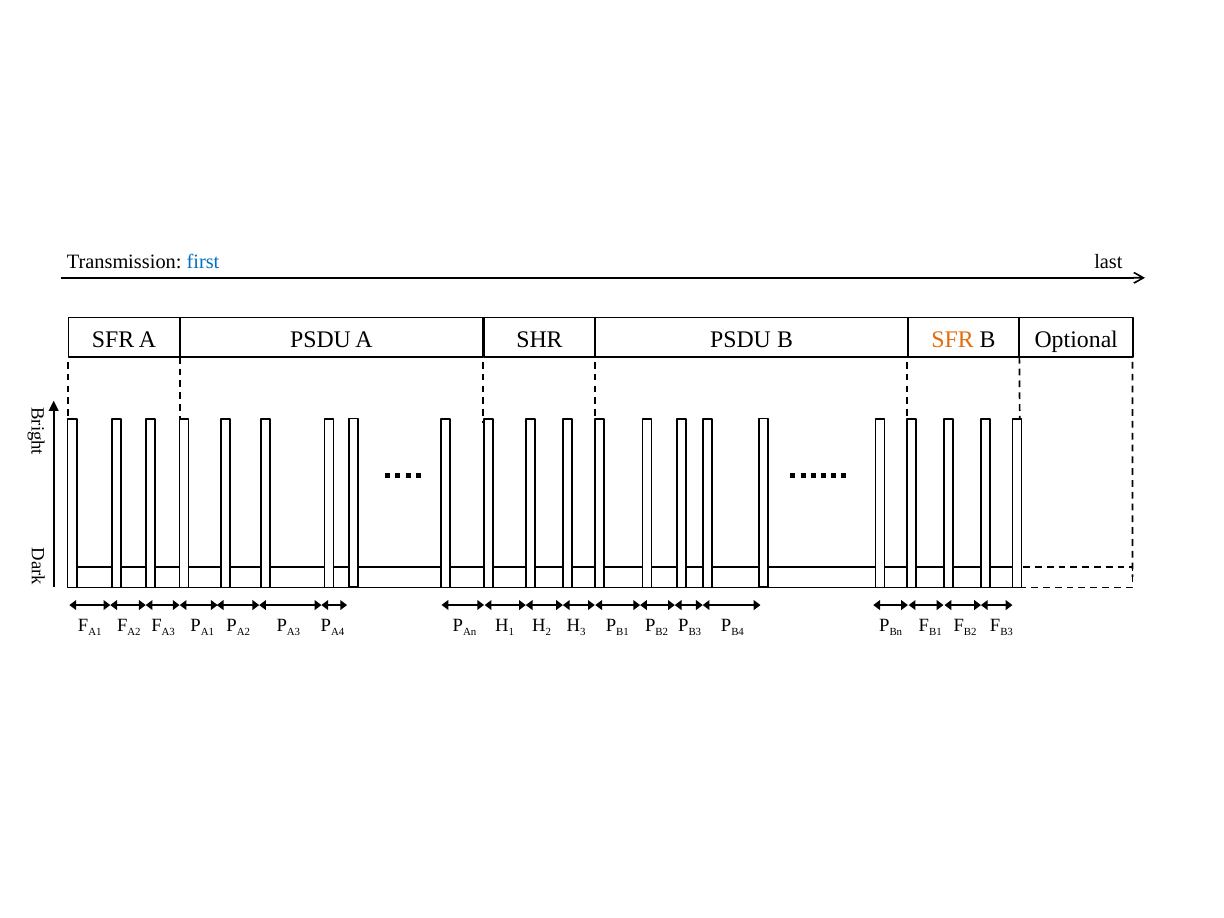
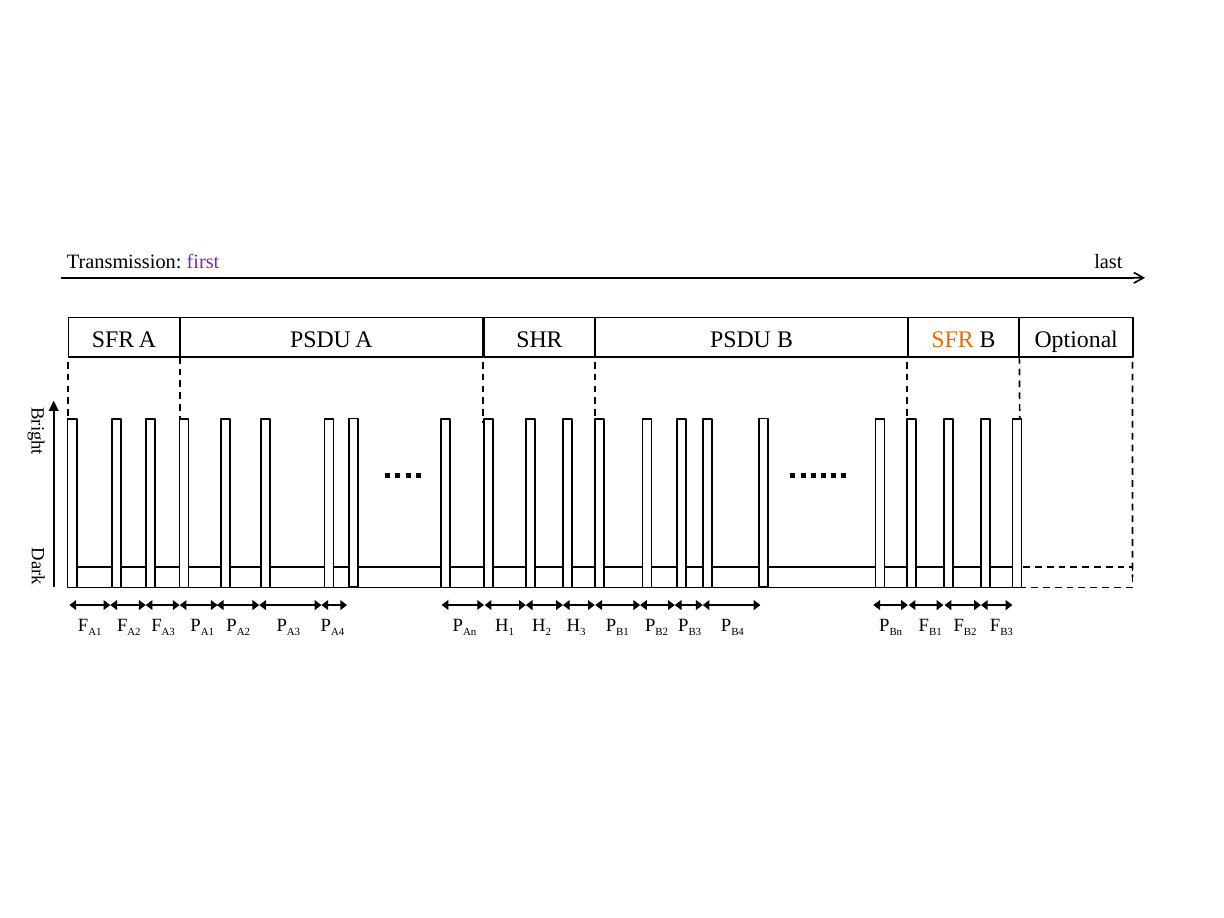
first colour: blue -> purple (203, 262)
